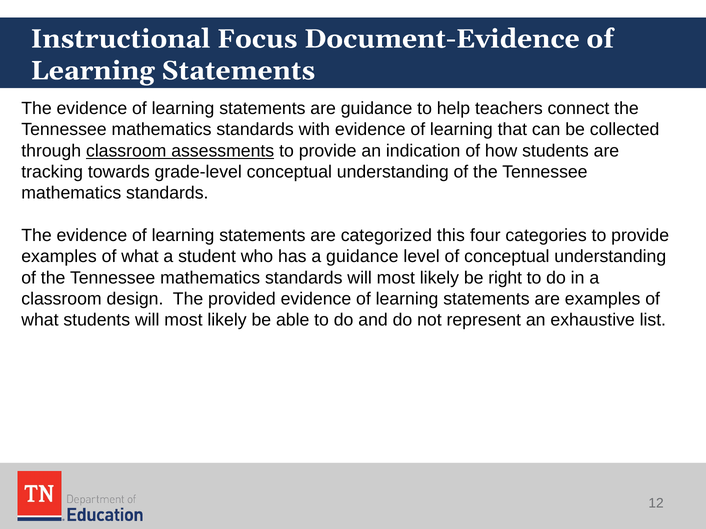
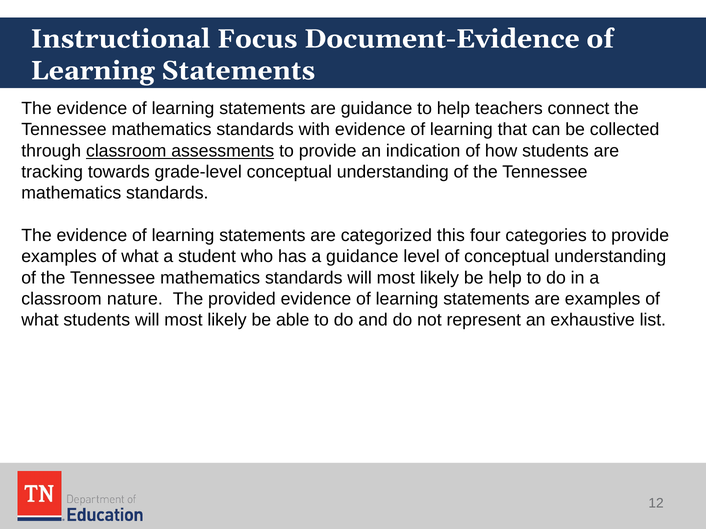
be right: right -> help (505, 278)
design: design -> nature (135, 299)
